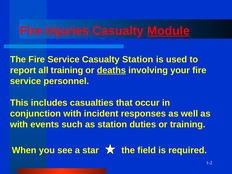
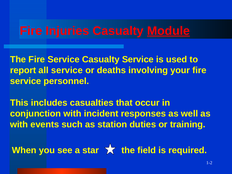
Casualty Station: Station -> Service (138, 59)
all training: training -> service (67, 70)
deaths underline: present -> none (111, 70)
